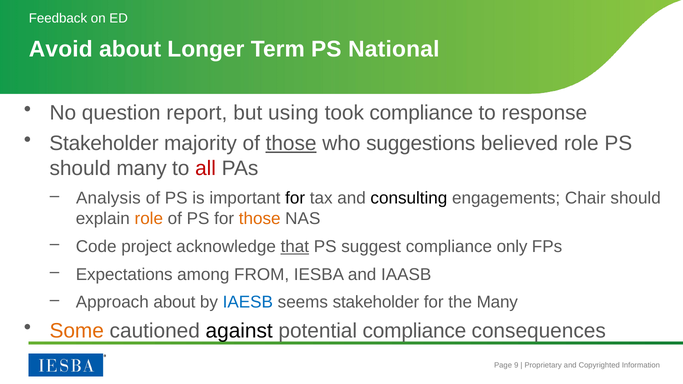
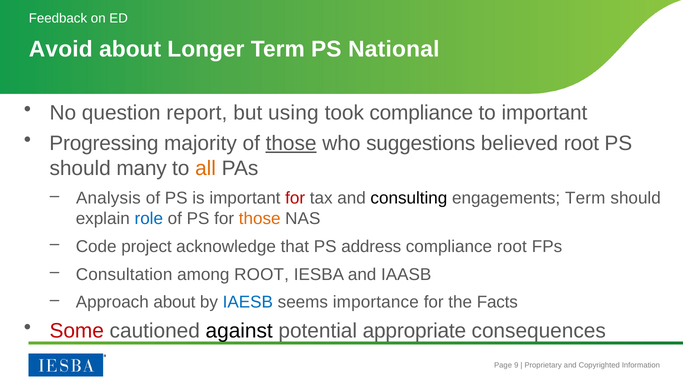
to response: response -> important (544, 113)
Stakeholder: Stakeholder -> Progressing (104, 143)
believed role: role -> root (581, 143)
all colour: red -> orange (206, 168)
for colour: black -> red (295, 198)
engagements Chair: Chair -> Term (585, 198)
role colour: orange -> blue (149, 219)
that underline: present -> none (295, 247)
suggest: suggest -> address (371, 247)
compliance only: only -> root (512, 247)
Expectations: Expectations -> Consultation (124, 275)
among FROM: FROM -> ROOT (262, 275)
seems stakeholder: stakeholder -> importance (376, 302)
the Many: Many -> Facts (497, 302)
Some colour: orange -> red (77, 331)
potential compliance: compliance -> appropriate (414, 331)
